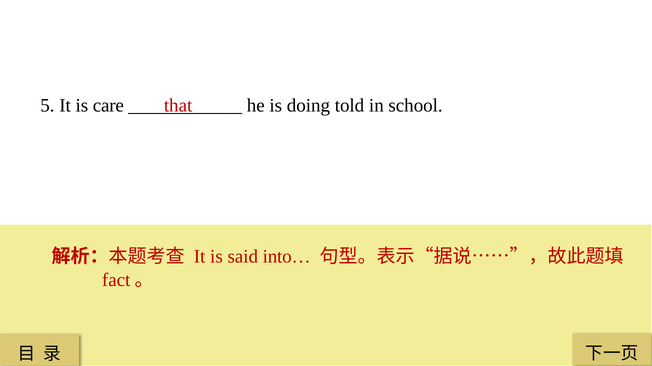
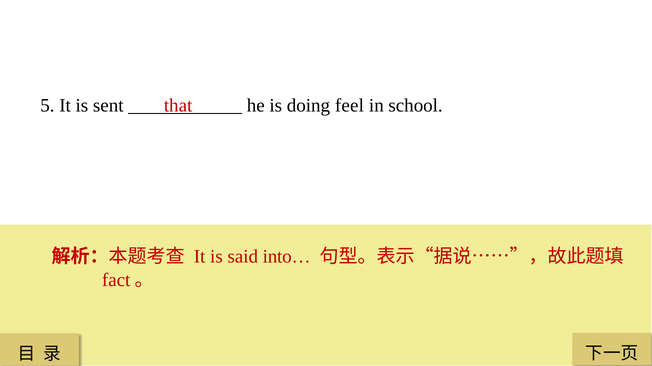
care: care -> sent (108, 105)
told: told -> feel (349, 105)
